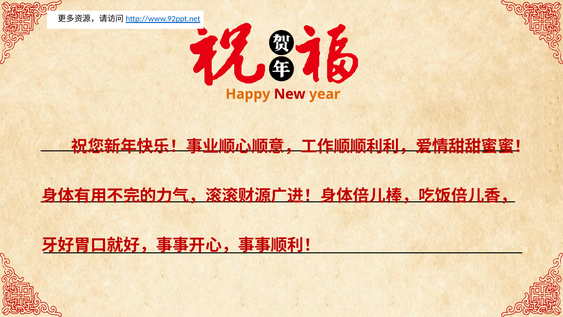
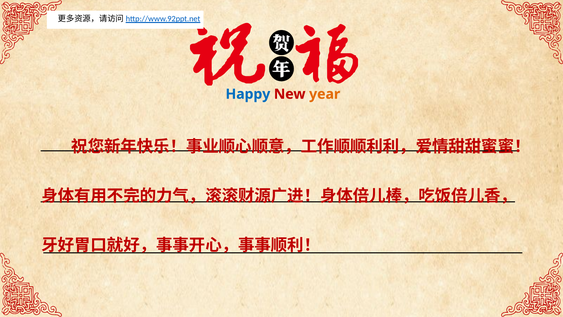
Happy colour: orange -> blue (248, 94)
